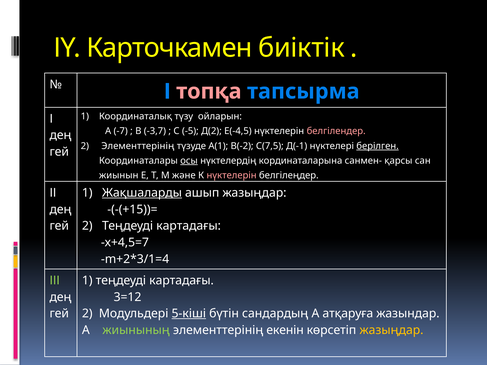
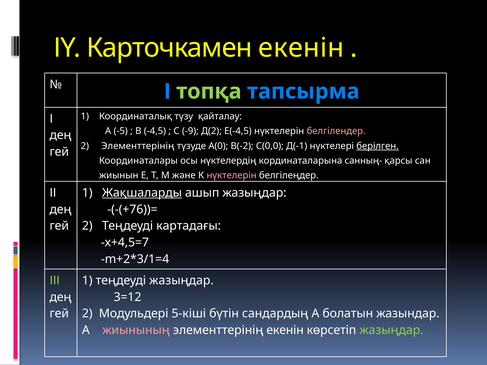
Карточкамен биіктік: биіктік -> екенін (301, 48)
топқа colour: pink -> light green (209, 91)
ойларын: ойларын -> қайталау (220, 116)
-7: -7 -> -5 (121, 131)
-3,7: -3,7 -> -4,5 (155, 131)
-5: -5 -> -9 (190, 131)
А(1: А(1 -> А(0 (218, 146)
С(7,5: С(7,5 -> С(0,0 (270, 146)
осы underline: present -> none (189, 161)
санмен-: санмен- -> санның- (363, 161)
-(-(+15))=: -(-(+15))= -> -(-(+76))= (132, 209)
1 теңдеуді картадағы: картадағы -> жазыңдар (181, 281)
5-кіші underline: present -> none (189, 314)
атқаруға: атқаруға -> болатын (348, 314)
жиынының colour: light green -> pink (136, 330)
жазыңдар colour: yellow -> light green (391, 330)
